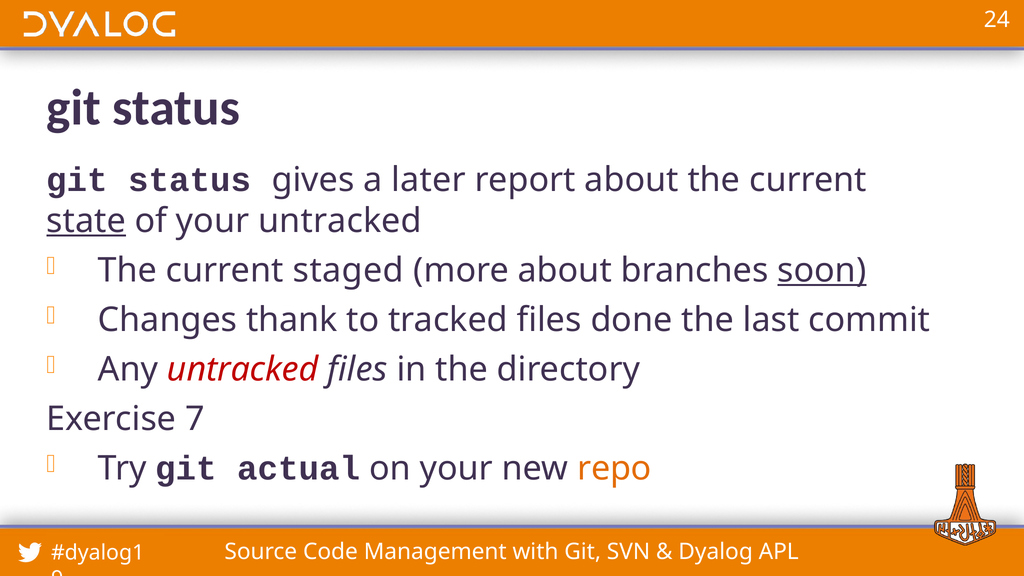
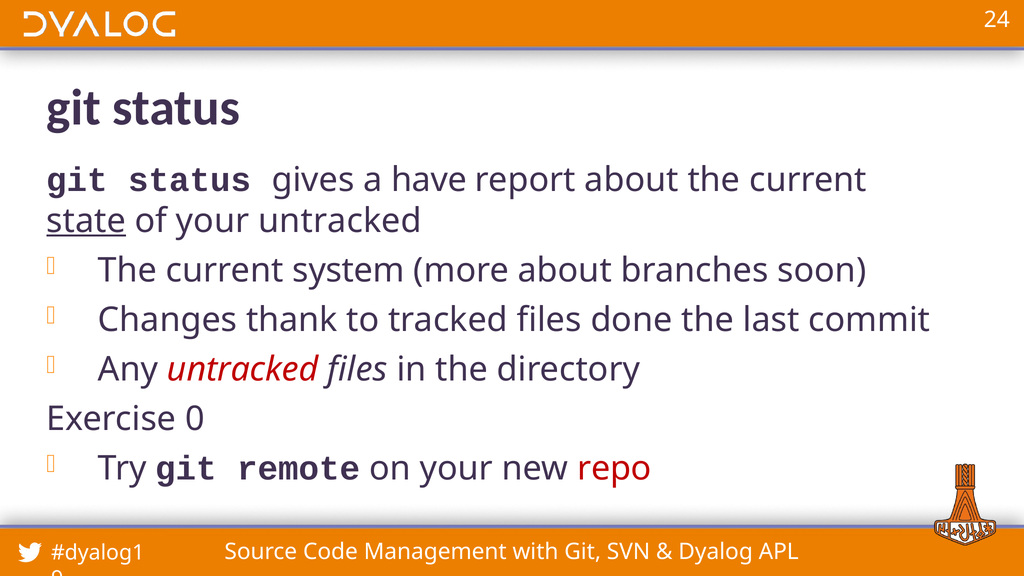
later: later -> have (429, 180)
staged: staged -> system (349, 270)
soon underline: present -> none (822, 270)
7: 7 -> 0 (195, 419)
actual: actual -> remote (299, 468)
repo colour: orange -> red (614, 468)
